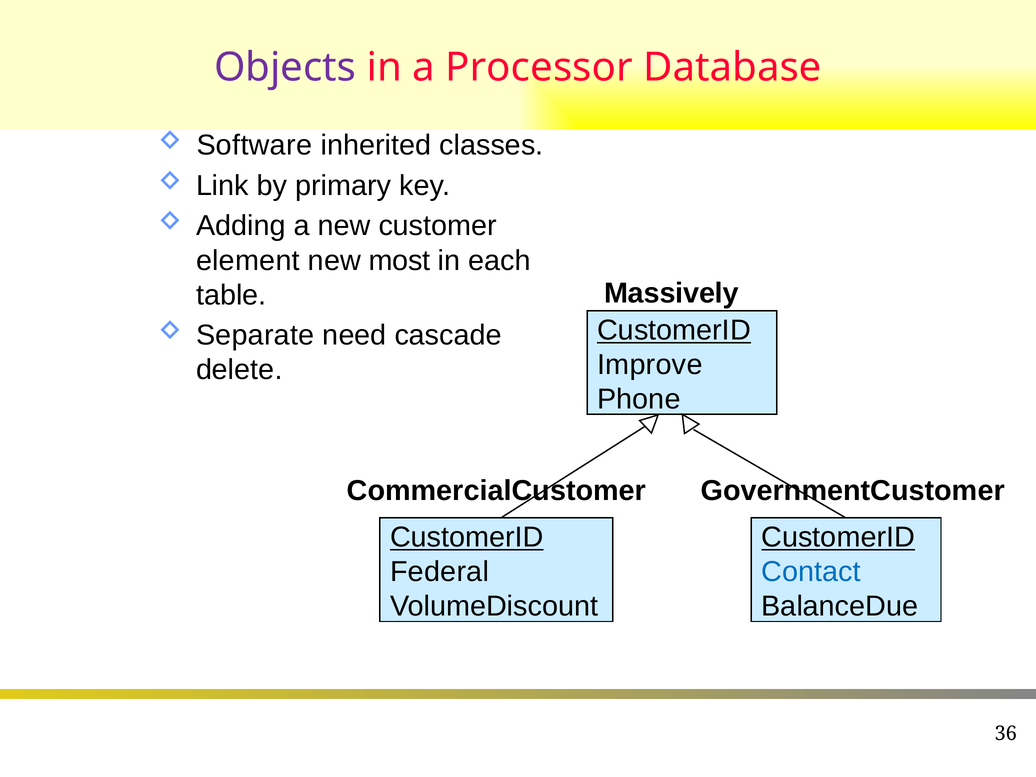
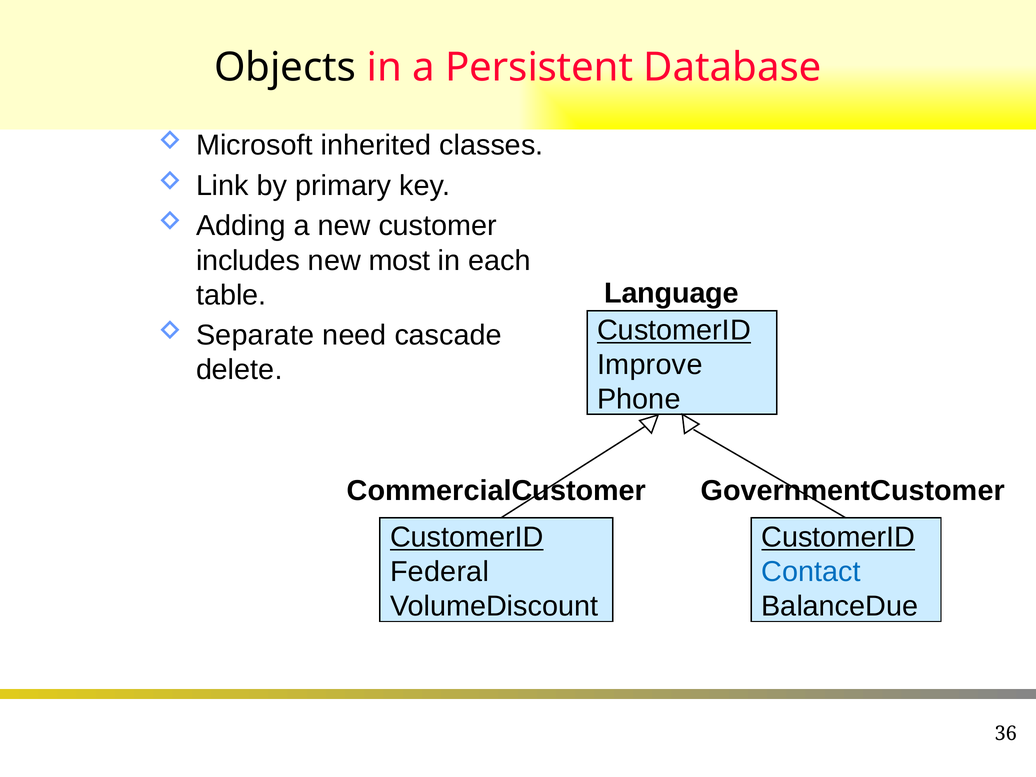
Objects colour: purple -> black (285, 68)
Processor: Processor -> Persistent (539, 68)
Software: Software -> Microsoft (254, 145)
element: element -> includes (248, 261)
Massively: Massively -> Language (671, 293)
